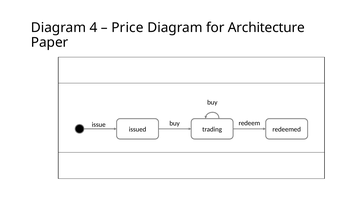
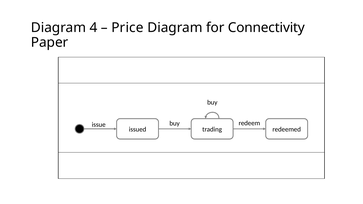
Architecture: Architecture -> Connectivity (266, 28)
